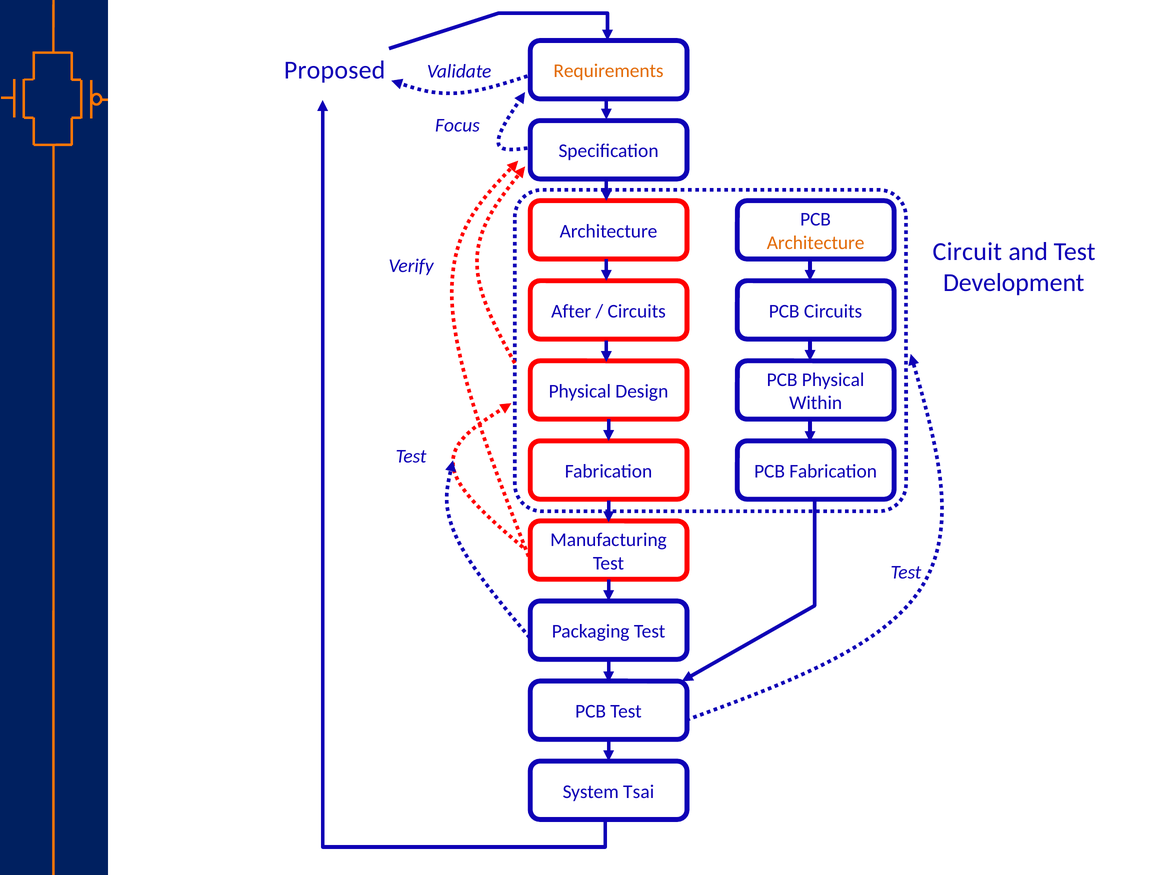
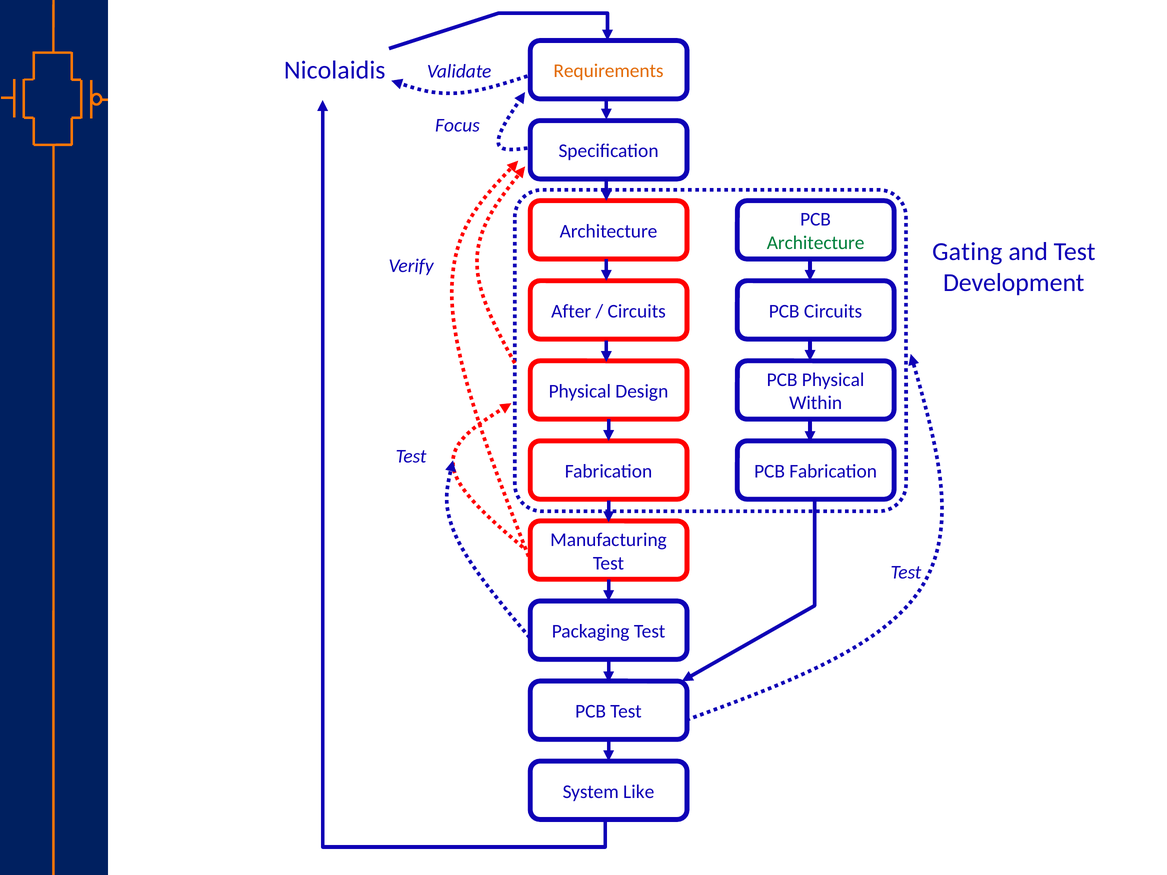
Proposed: Proposed -> Nicolaidis (335, 70)
Architecture colour: orange -> green (816, 243)
Circuit: Circuit -> Gating (967, 252)
Tsai: Tsai -> Like (639, 792)
